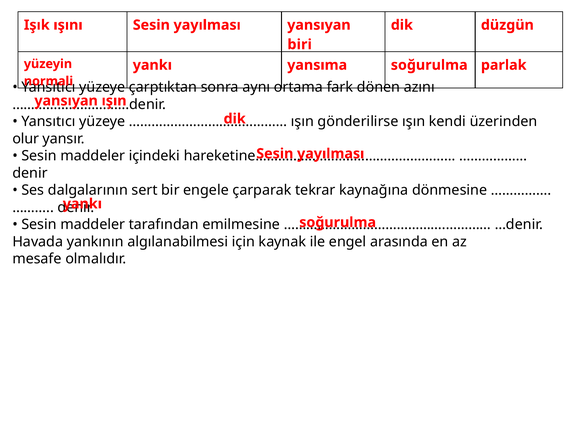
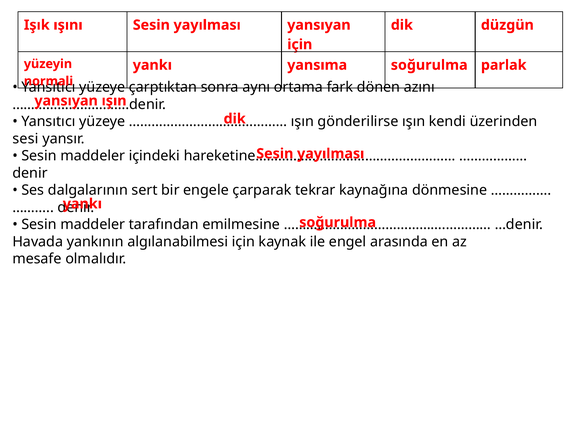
biri: biri -> için (300, 44)
olur: olur -> sesi (26, 139)
